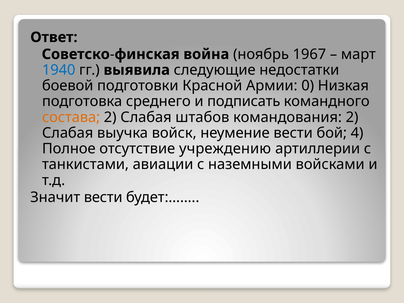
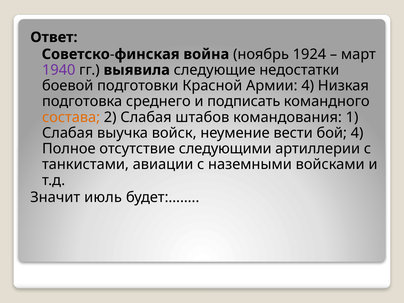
1967: 1967 -> 1924 (309, 54)
1940 colour: blue -> purple (59, 70)
Армии 0: 0 -> 4 (308, 86)
командования 2: 2 -> 1 (352, 117)
учреждению: учреждению -> следующими (225, 149)
Значит вести: вести -> июль (103, 197)
